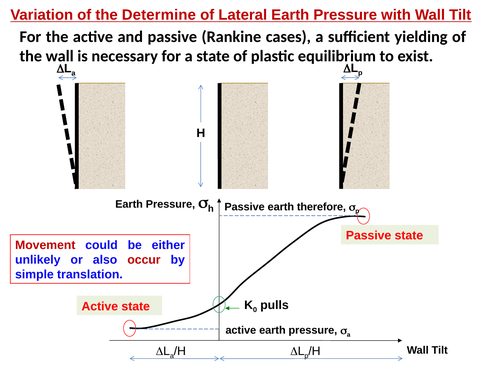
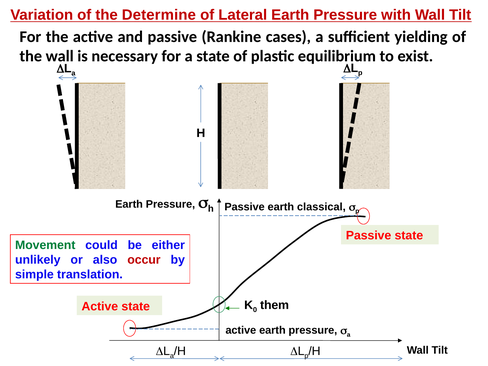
therefore: therefore -> classical (321, 207)
Movement colour: red -> green (45, 245)
pulls: pulls -> them (275, 305)
